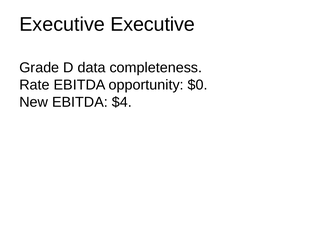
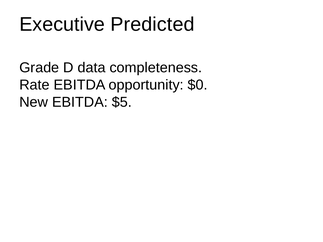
Executive Executive: Executive -> Predicted (152, 25)
$4: $4 -> $5 (122, 102)
